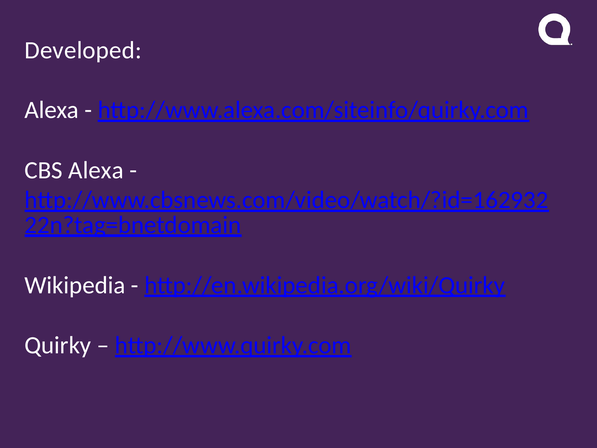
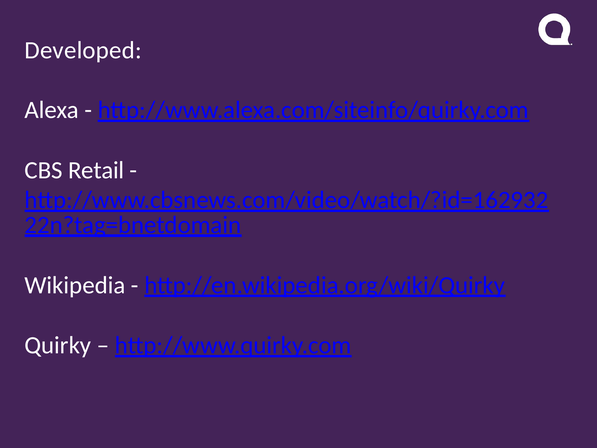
CBS Alexa: Alexa -> Retail (96, 170)
